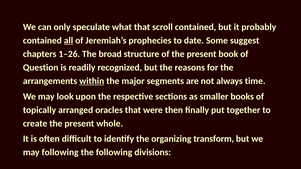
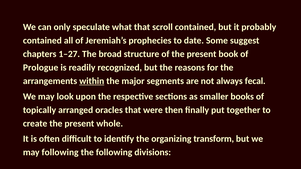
all underline: present -> none (69, 41)
1–26: 1–26 -> 1–27 (69, 54)
Question: Question -> Prologue (41, 68)
time: time -> fecal (255, 81)
